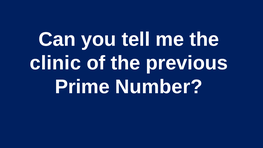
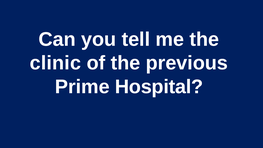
Number: Number -> Hospital (159, 87)
